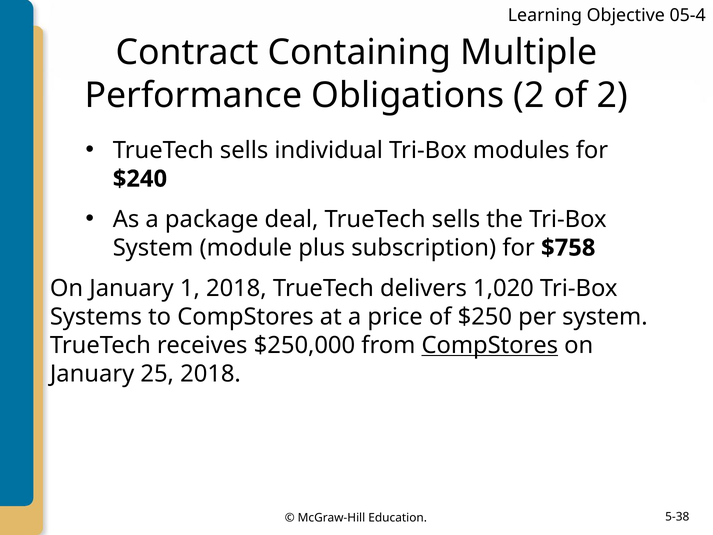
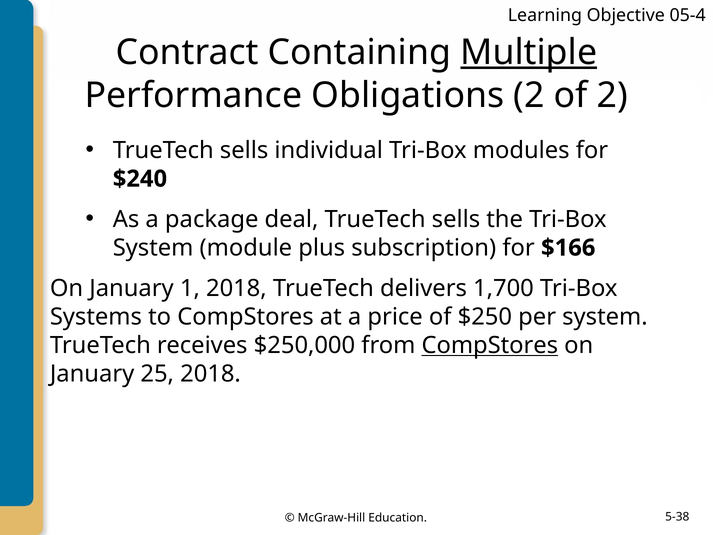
Multiple underline: none -> present (529, 52)
$758: $758 -> $166 (568, 248)
1,020: 1,020 -> 1,700 (503, 288)
